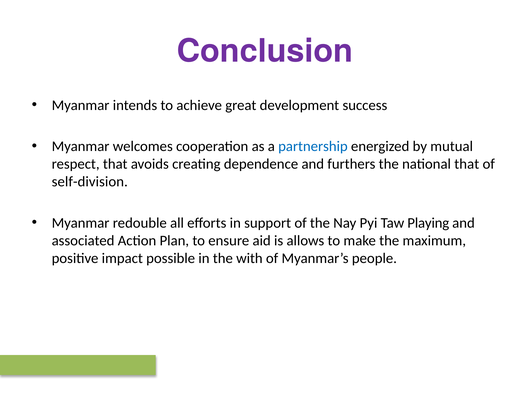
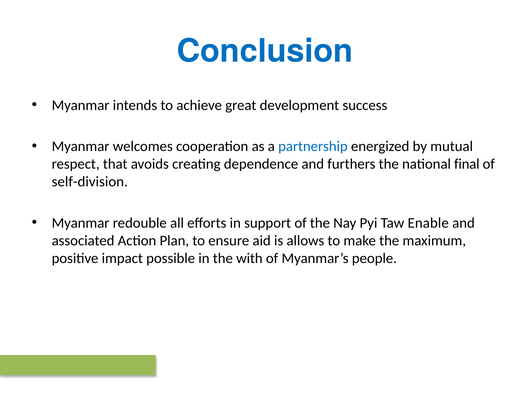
Conclusion colour: purple -> blue (265, 51)
national that: that -> final (467, 164)
Playing: Playing -> Enable (428, 223)
